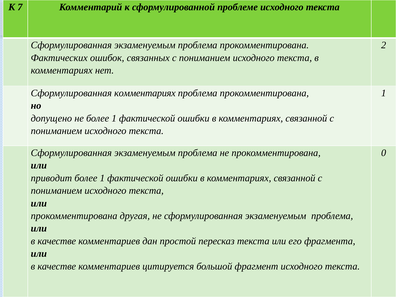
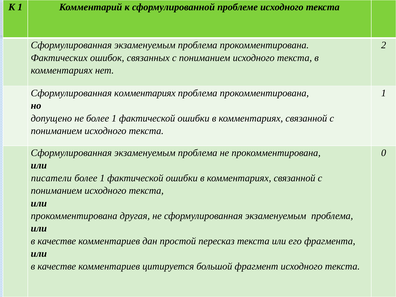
К 7: 7 -> 1 (20, 7)
приводит: приводит -> писатели (51, 178)
